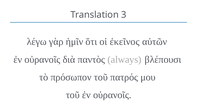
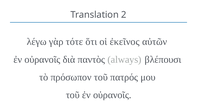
3: 3 -> 2 (124, 15)
ἡμῖν: ἡμῖν -> τότε (74, 42)
